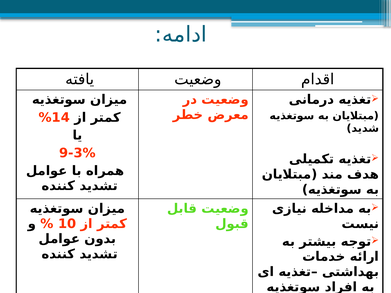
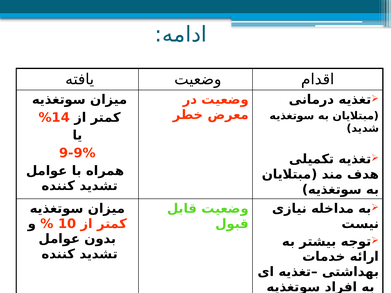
9-3%: 9-3% -> 9-9% (77, 153)
